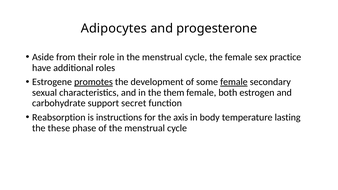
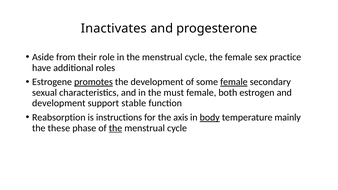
Adipocytes: Adipocytes -> Inactivates (114, 28)
them: them -> must (174, 93)
carbohydrate: carbohydrate -> development (59, 103)
secret: secret -> stable (134, 103)
body underline: none -> present (210, 117)
lasting: lasting -> mainly (288, 117)
the underline: none -> present (116, 128)
